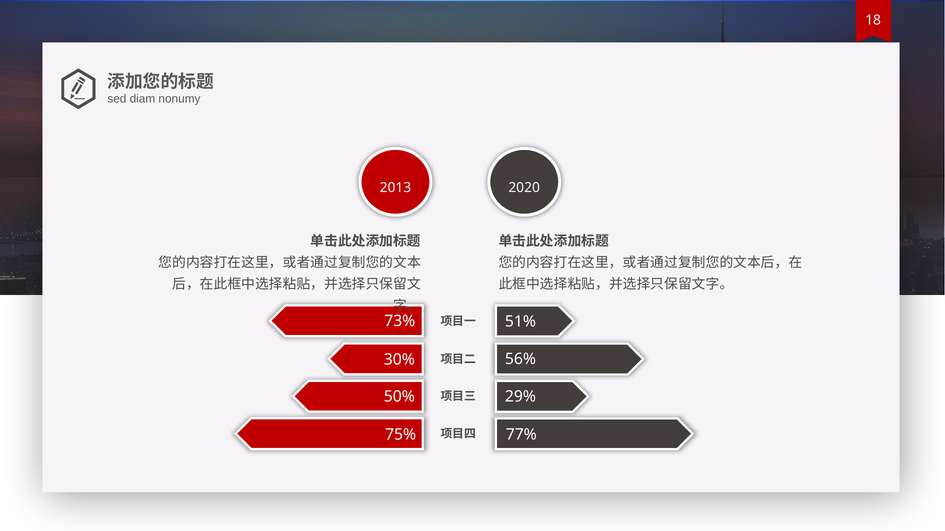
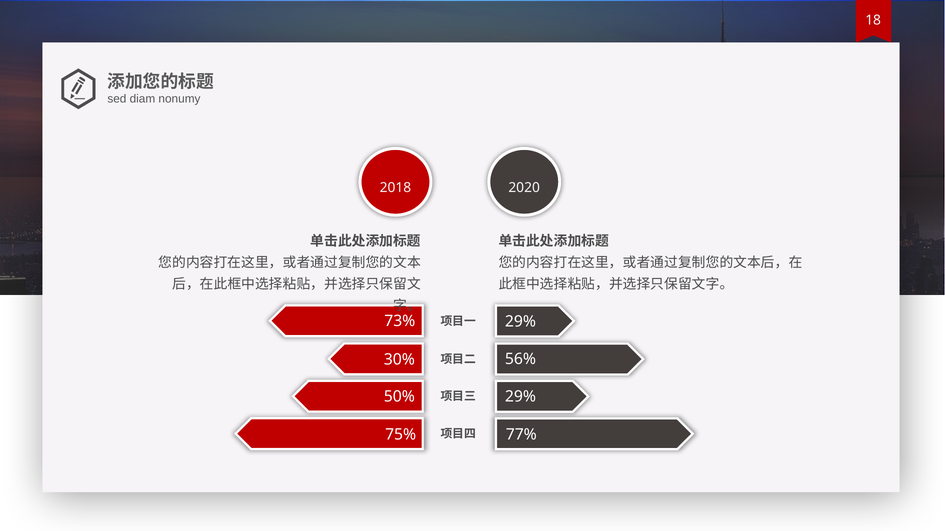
2013: 2013 -> 2018 (395, 188)
51%: 51% -> 29% (520, 322)
